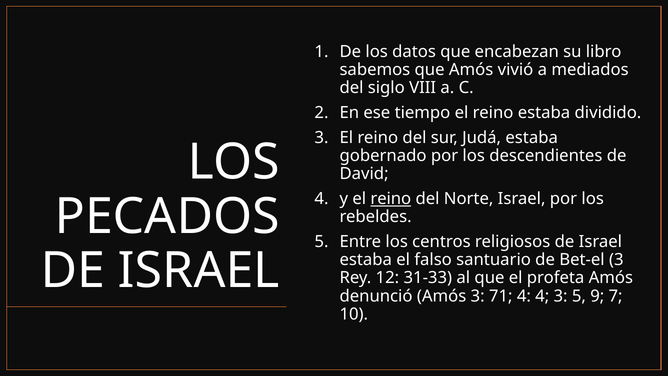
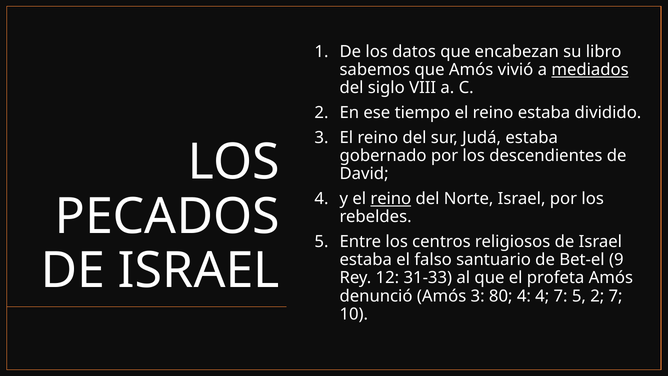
mediados underline: none -> present (590, 70)
Bet-el 3: 3 -> 9 (616, 260)
71: 71 -> 80 (501, 296)
4 3: 3 -> 7 (561, 296)
5 9: 9 -> 2 (597, 296)
